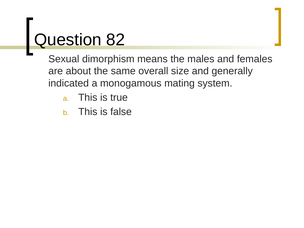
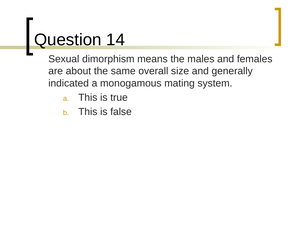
82: 82 -> 14 (116, 40)
